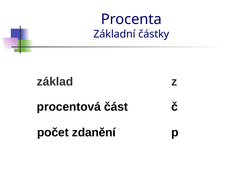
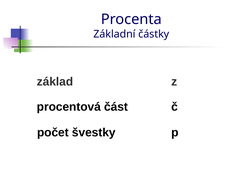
zdanění: zdanění -> švestky (94, 132)
